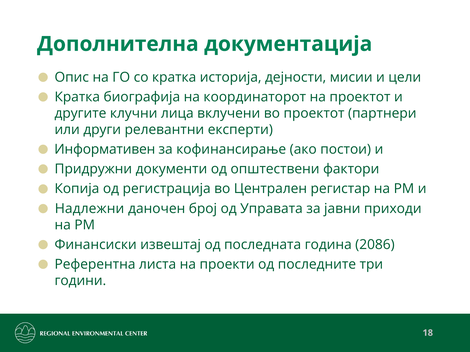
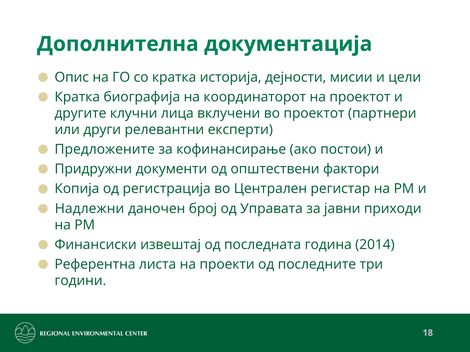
Информативен: Информативен -> Предложените (105, 149)
2086: 2086 -> 2014 (375, 245)
